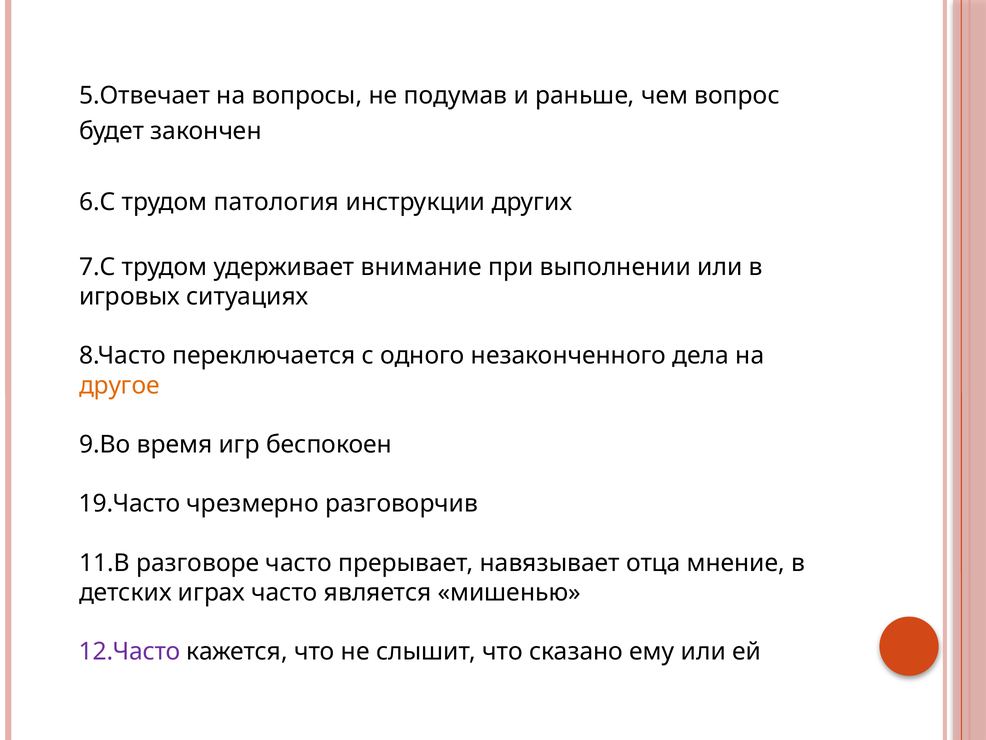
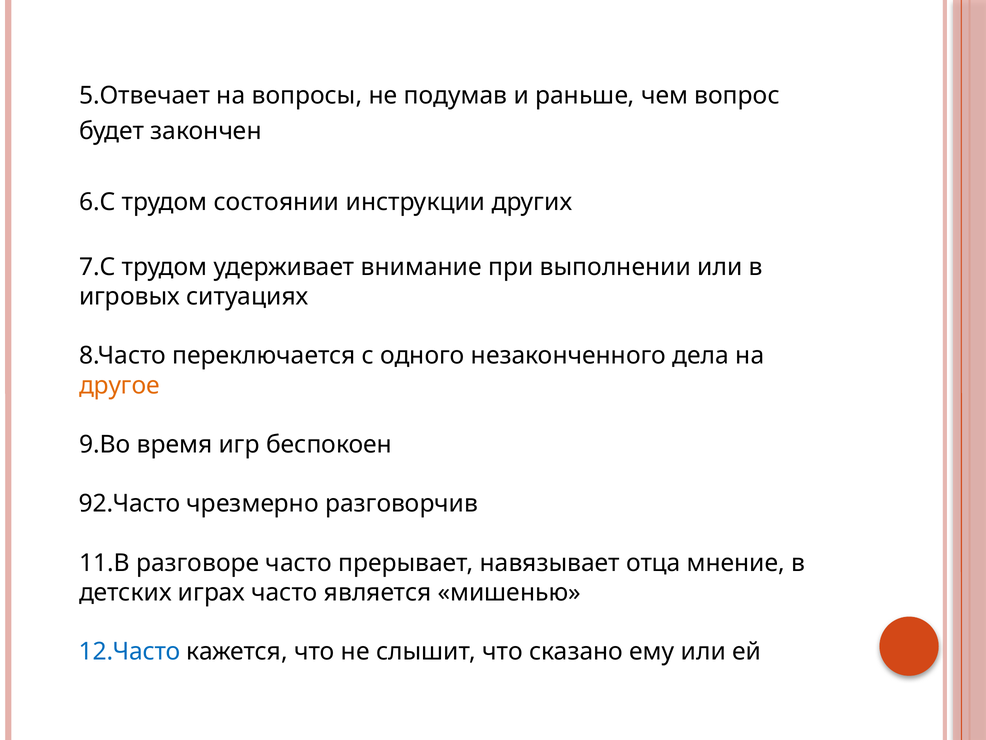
патология: патология -> состоянии (277, 202)
19.Часто: 19.Часто -> 92.Часто (130, 503)
12.Часто colour: purple -> blue (130, 651)
